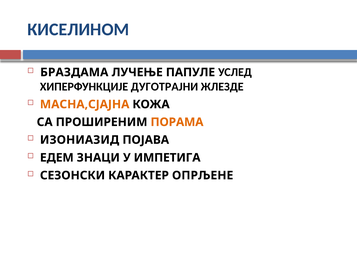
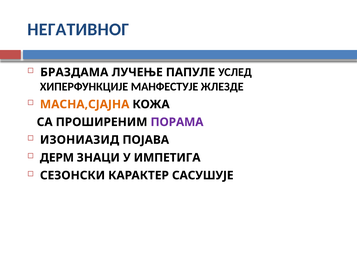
КИСЕЛИНОМ: КИСЕЛИНОМ -> НЕГАТИВНОГ (78, 30)
ДУГОТРАЈНИ: ДУГОТРАЈНИ -> МАНФЕСТУЈЕ (165, 86)
ПОРАМА colour: orange -> purple (177, 122)
ЕДЕМ: ЕДЕМ -> ДЕРМ (57, 157)
ОПРЉЕНЕ: ОПРЉЕНЕ -> САСУШУЈЕ (203, 175)
